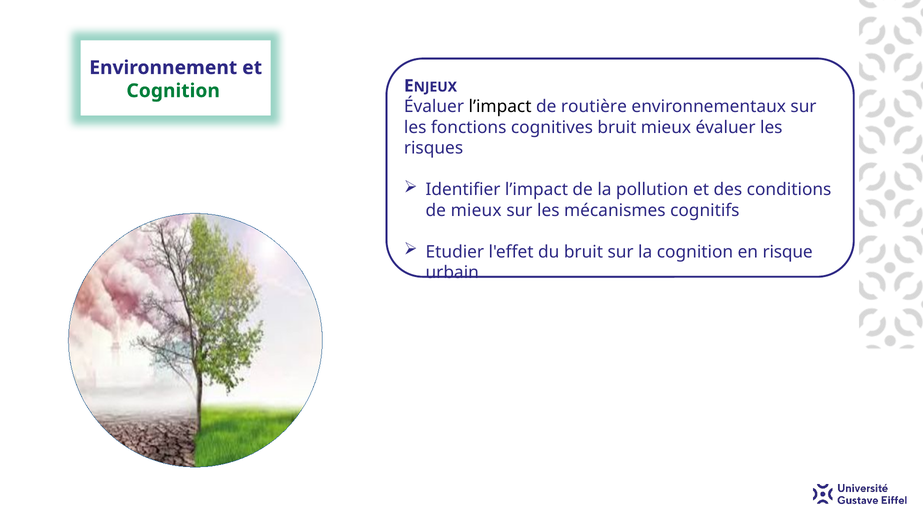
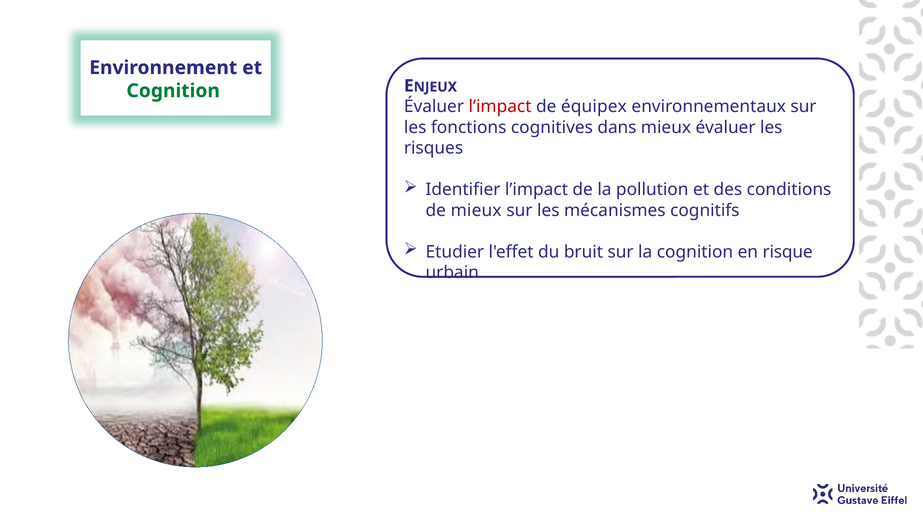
l’impact colour: black -> red (500, 107)
routière: routière -> équipex (594, 107)
cognitives bruit: bruit -> dans (617, 127)
